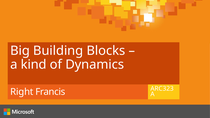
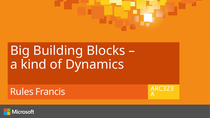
Right: Right -> Rules (22, 92)
